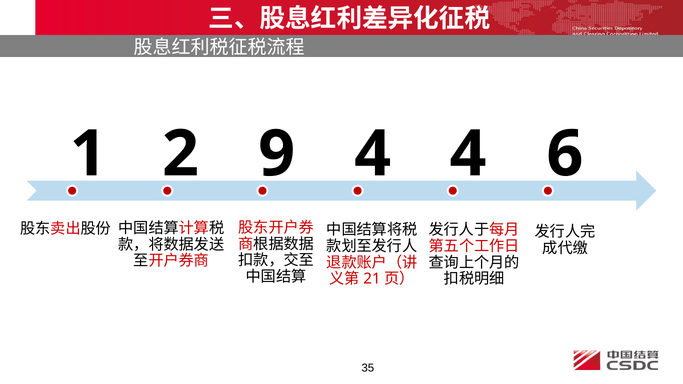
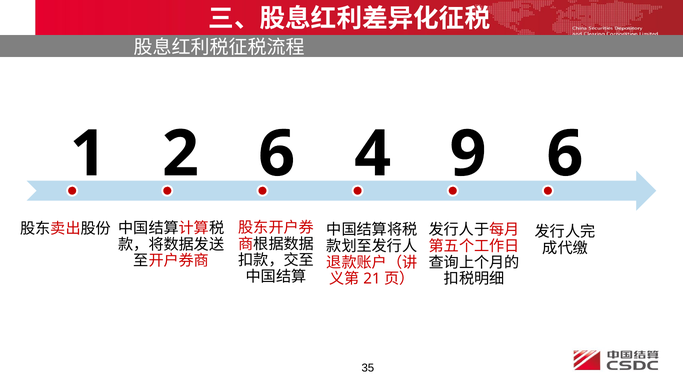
2 9: 9 -> 6 (277, 154)
4 4: 4 -> 9 (468, 154)
